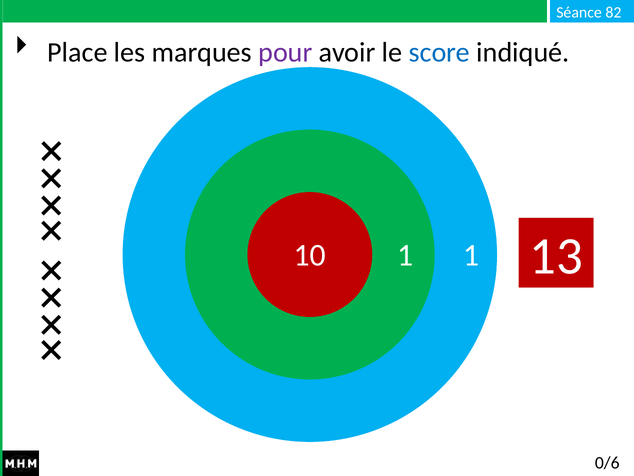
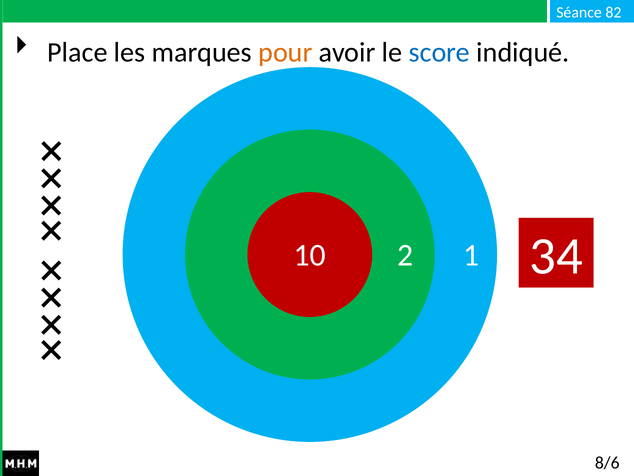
pour colour: purple -> orange (285, 53)
10 1: 1 -> 2 (405, 255)
13: 13 -> 34 (556, 256)
0/6: 0/6 -> 8/6 (607, 463)
